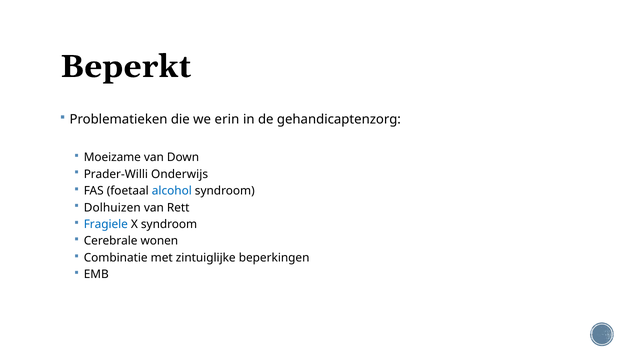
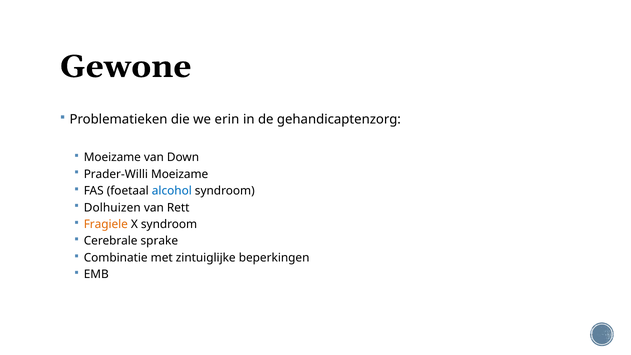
Beperkt: Beperkt -> Gewone (126, 67)
Prader-Willi Onderwijs: Onderwijs -> Moeizame (180, 174)
Fragiele colour: blue -> orange (106, 224)
wonen: wonen -> sprake (159, 241)
